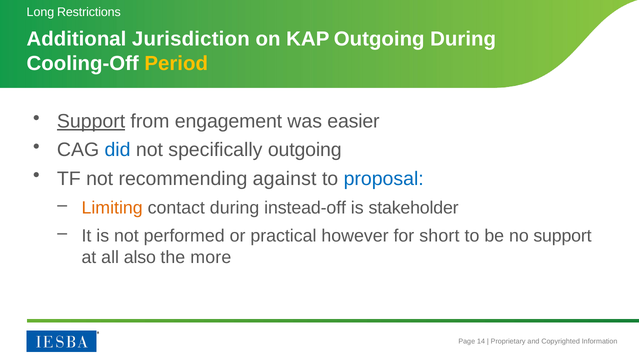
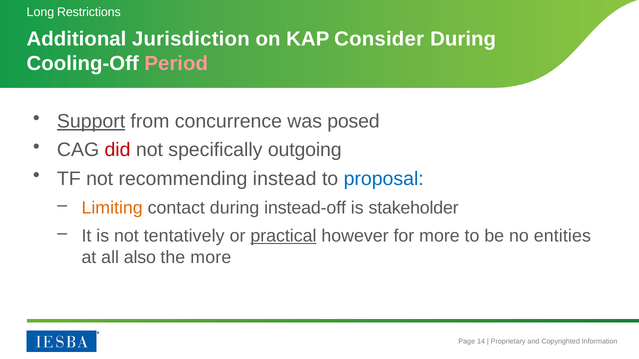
KAP Outgoing: Outgoing -> Consider (379, 39)
Period colour: yellow -> pink (176, 63)
engagement: engagement -> concurrence (228, 121)
easier: easier -> posed (353, 121)
did colour: blue -> red (118, 150)
against: against -> instead (285, 179)
performed: performed -> tentatively (184, 236)
practical underline: none -> present (283, 236)
for short: short -> more (439, 236)
no support: support -> entities (562, 236)
